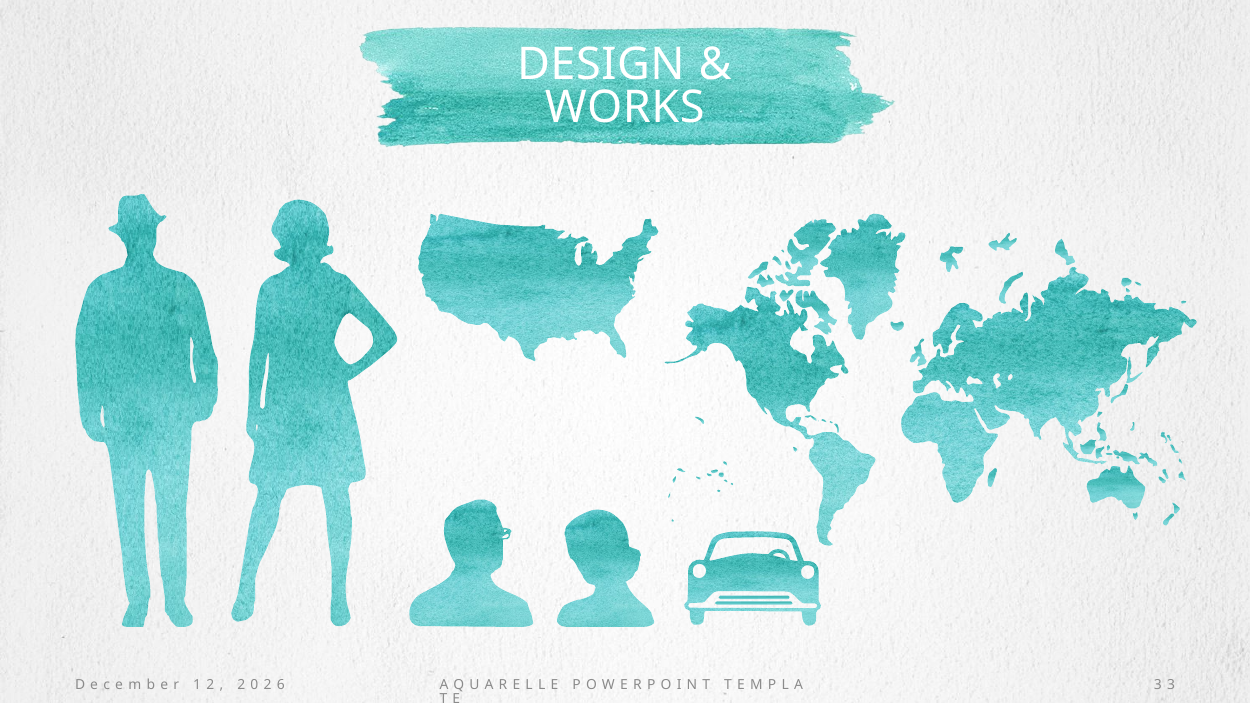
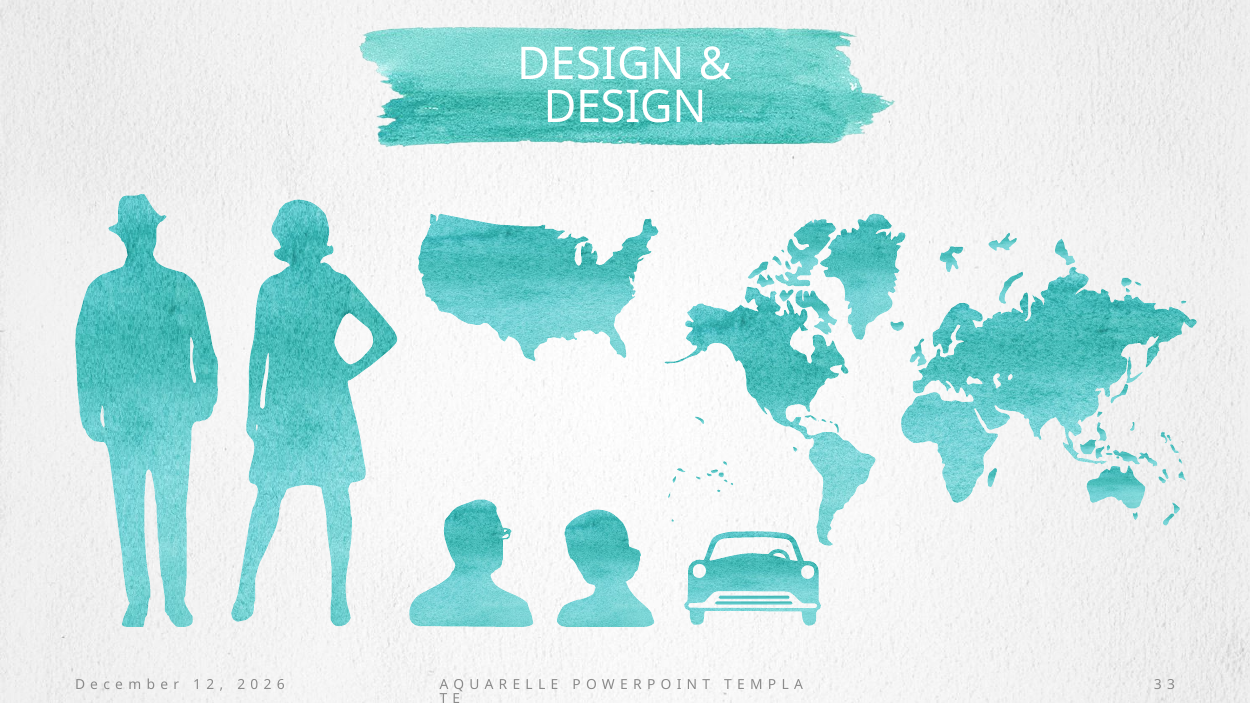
WORKS: WORKS -> DESIGN (625, 108)
